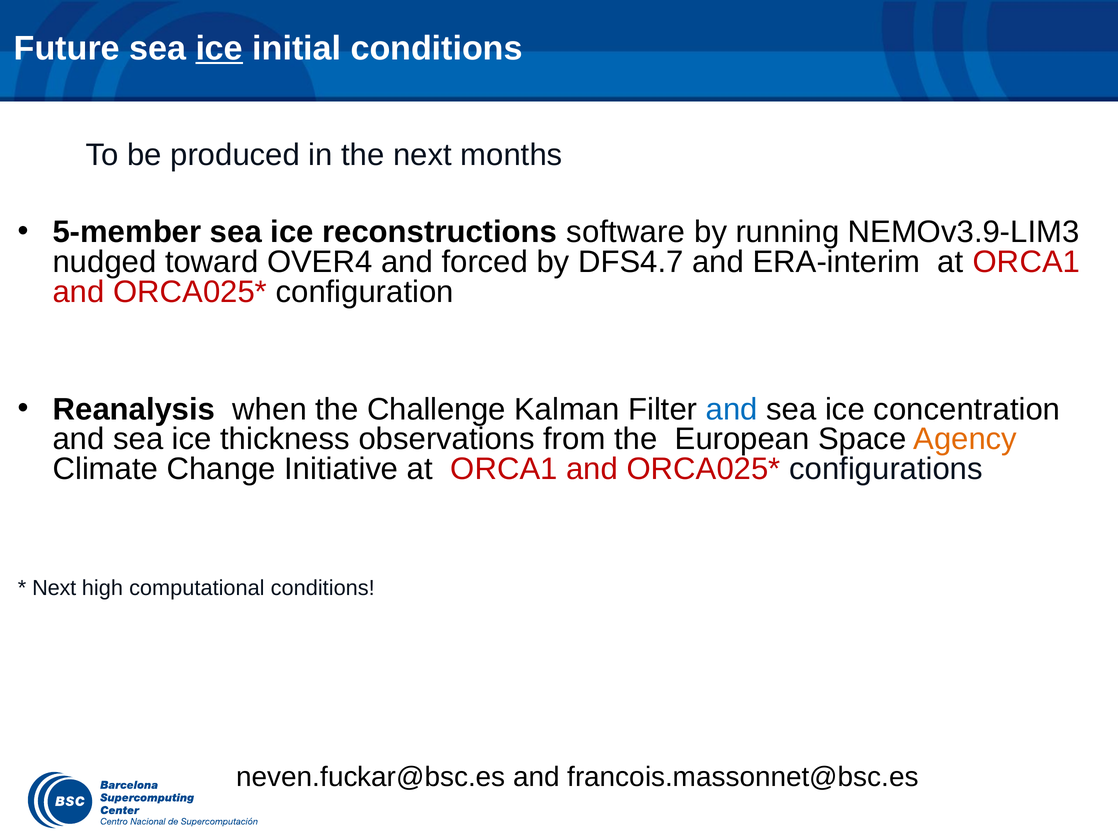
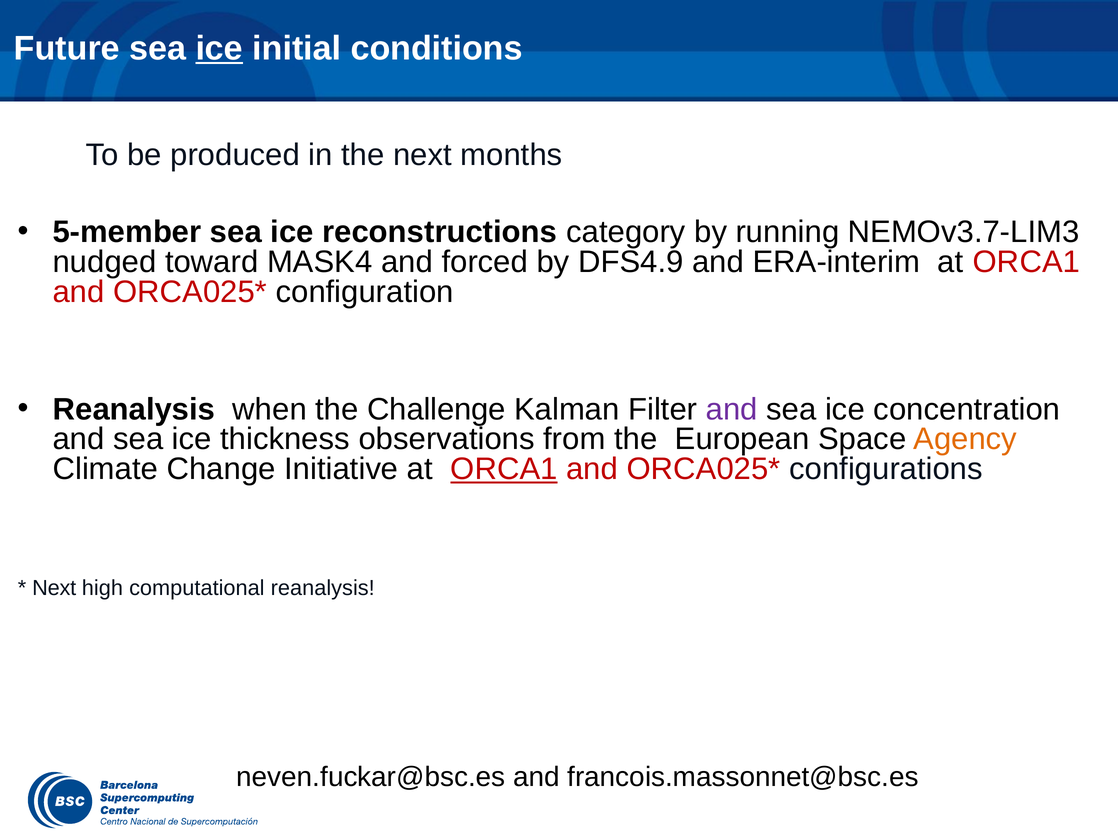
software: software -> category (626, 232)
NEMOv3.9-LIM3: NEMOv3.9-LIM3 -> NEMOv3.7-LIM3 (964, 232)
OVER4: OVER4 -> MASK4 (320, 262)
DFS4.7: DFS4.7 -> DFS4.9 (631, 262)
and colour: blue -> purple (732, 409)
ORCA1 underline: none -> present (504, 469)
computational conditions: conditions -> reanalysis (323, 588)
